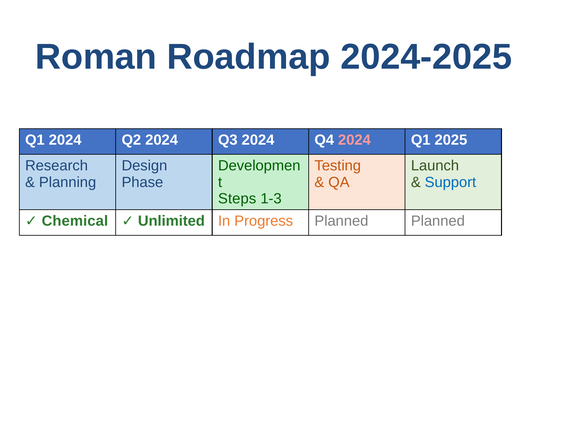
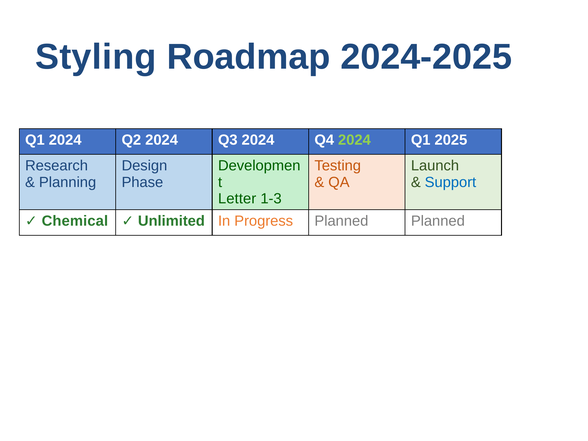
Roman: Roman -> Styling (96, 57)
2024 colour: pink -> light green (354, 140)
Steps: Steps -> Letter (237, 199)
